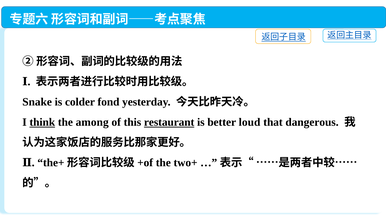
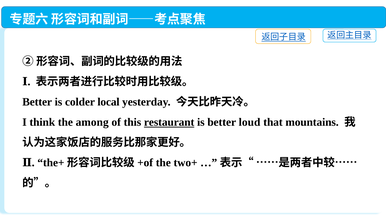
Snake: Snake -> Better (37, 102)
fond: fond -> local (109, 102)
think underline: present -> none (42, 122)
dangerous: dangerous -> mountains (312, 122)
